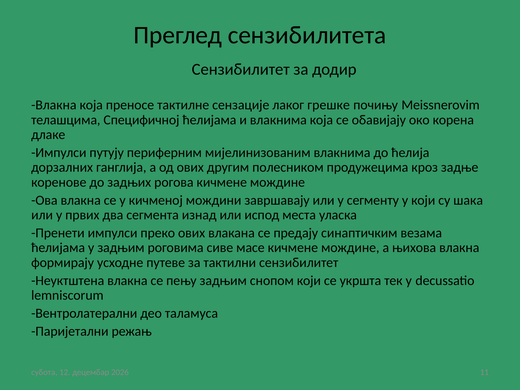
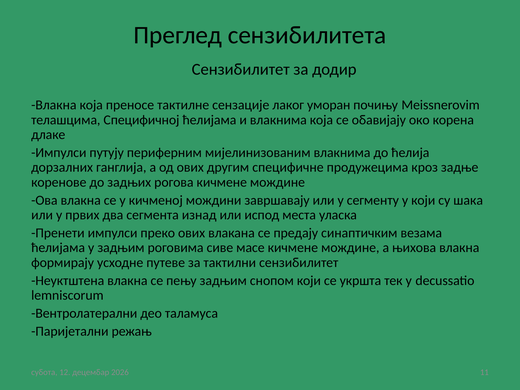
грешке: грешке -> уморан (329, 105)
полесником: полесником -> специфичне (288, 167)
